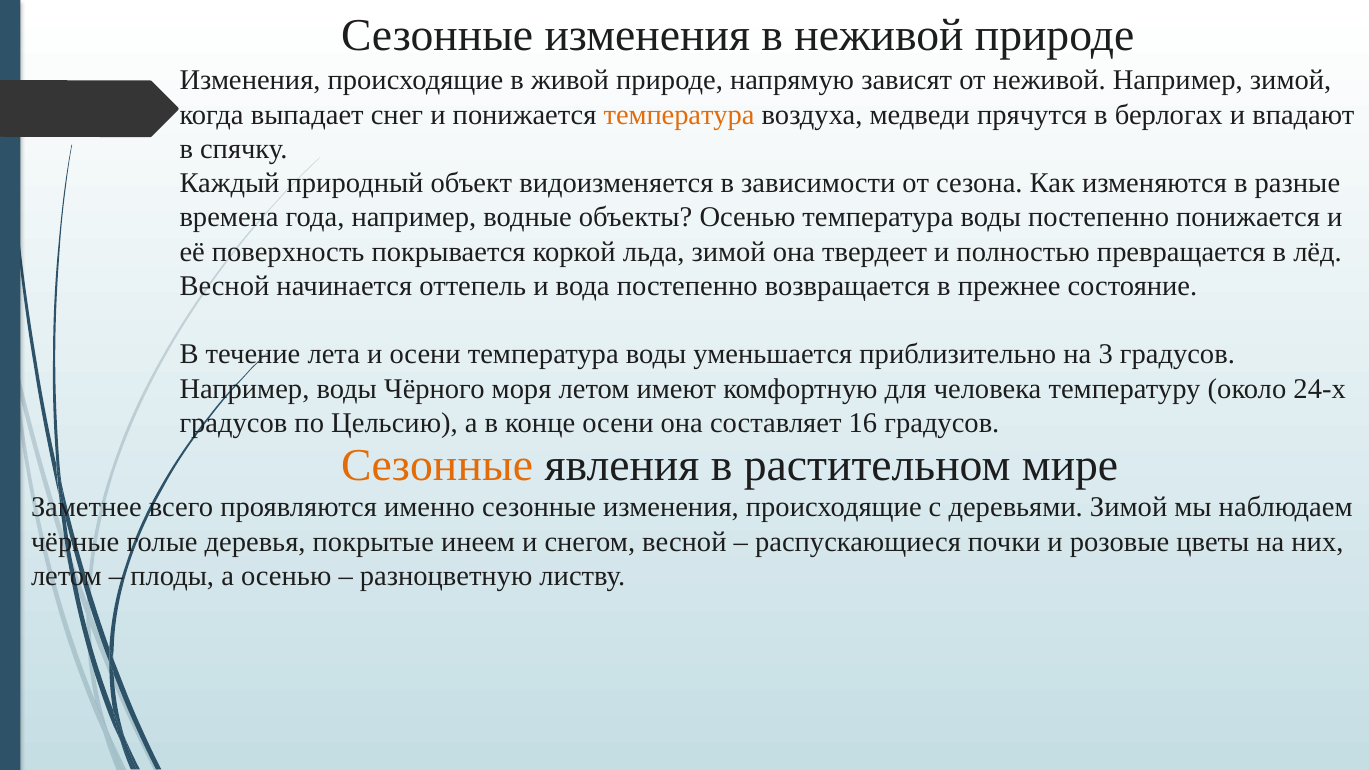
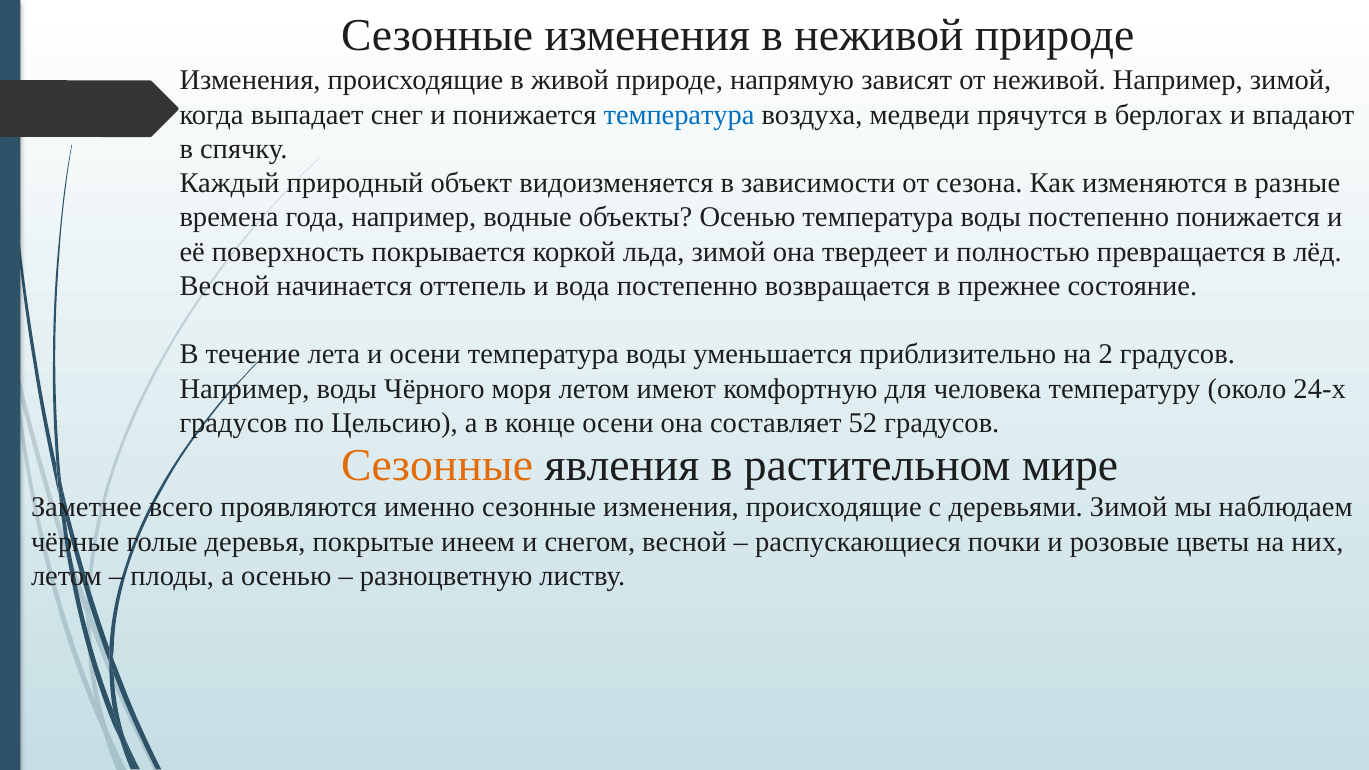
температура colour: orange -> blue (679, 115)
3: 3 -> 2 (1106, 354)
16: 16 -> 52 (863, 423)
